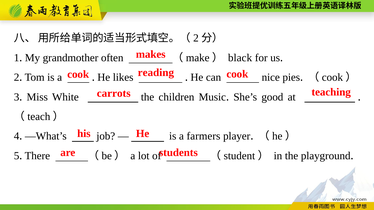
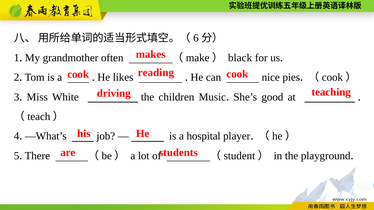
2: 2 -> 6 (196, 38)
carrots: carrots -> driving (114, 93)
farmers: farmers -> hospital (204, 136)
